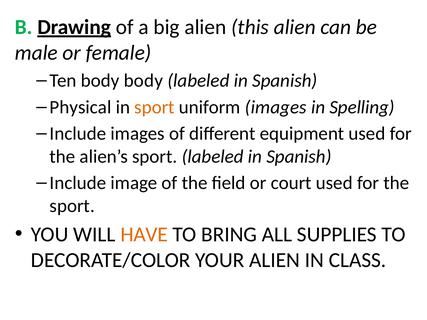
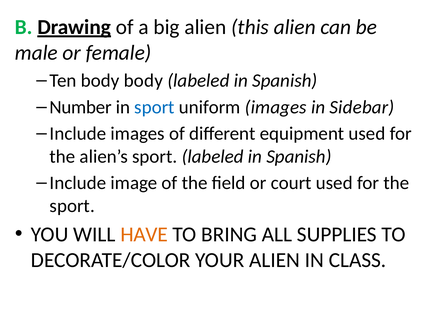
Physical: Physical -> Number (81, 107)
sport colour: orange -> blue (154, 107)
Spelling: Spelling -> Sidebar (362, 107)
